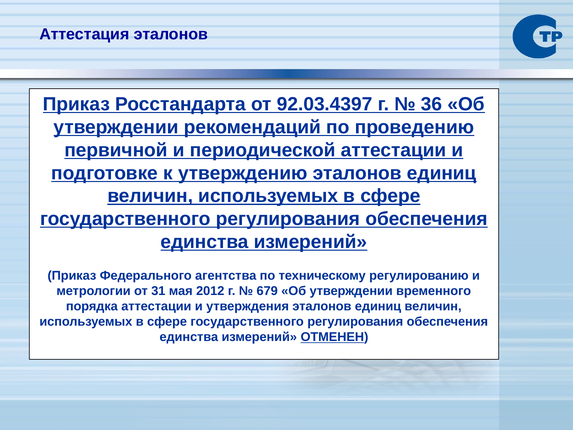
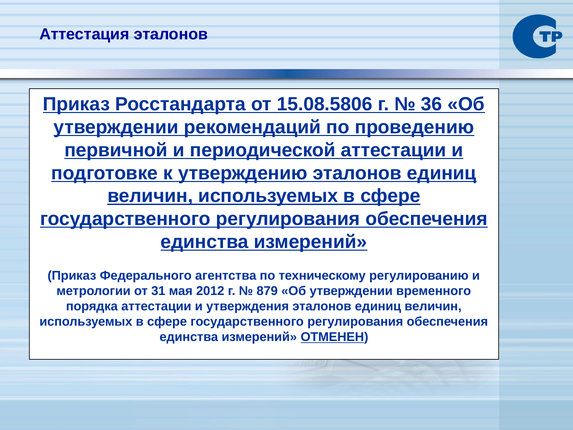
92.03.4397: 92.03.4397 -> 15.08.5806 (325, 104)
679: 679 -> 879 (267, 291)
